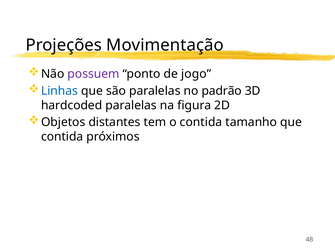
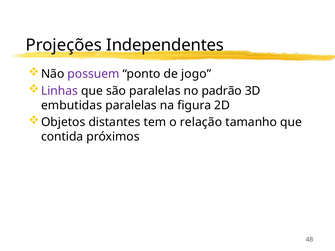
Movimentação: Movimentação -> Independentes (165, 45)
Linhas colour: blue -> purple (60, 91)
hardcoded: hardcoded -> embutidas (72, 105)
o contida: contida -> relação (201, 122)
